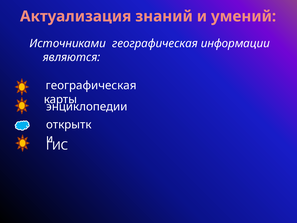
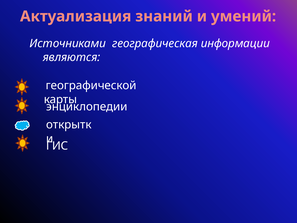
географическая: географическая -> географической (91, 85)
